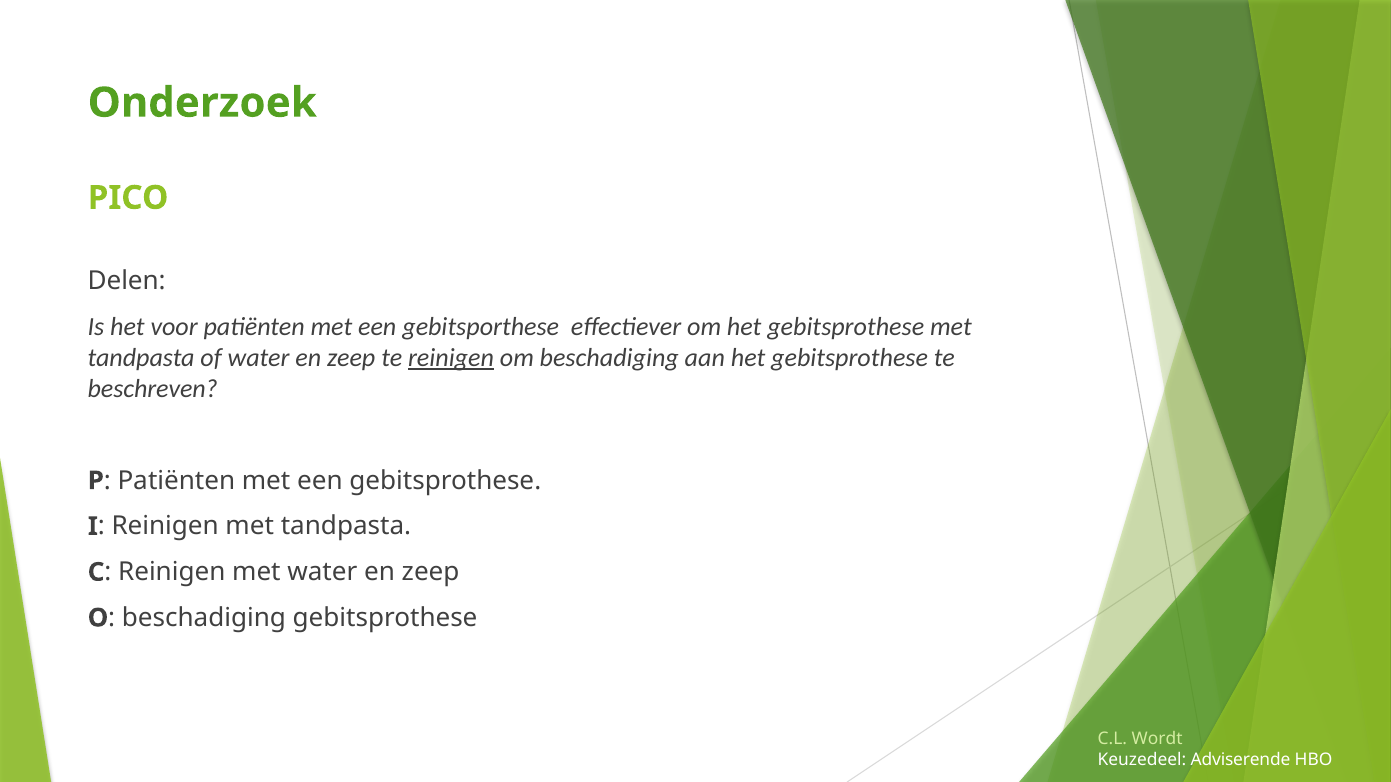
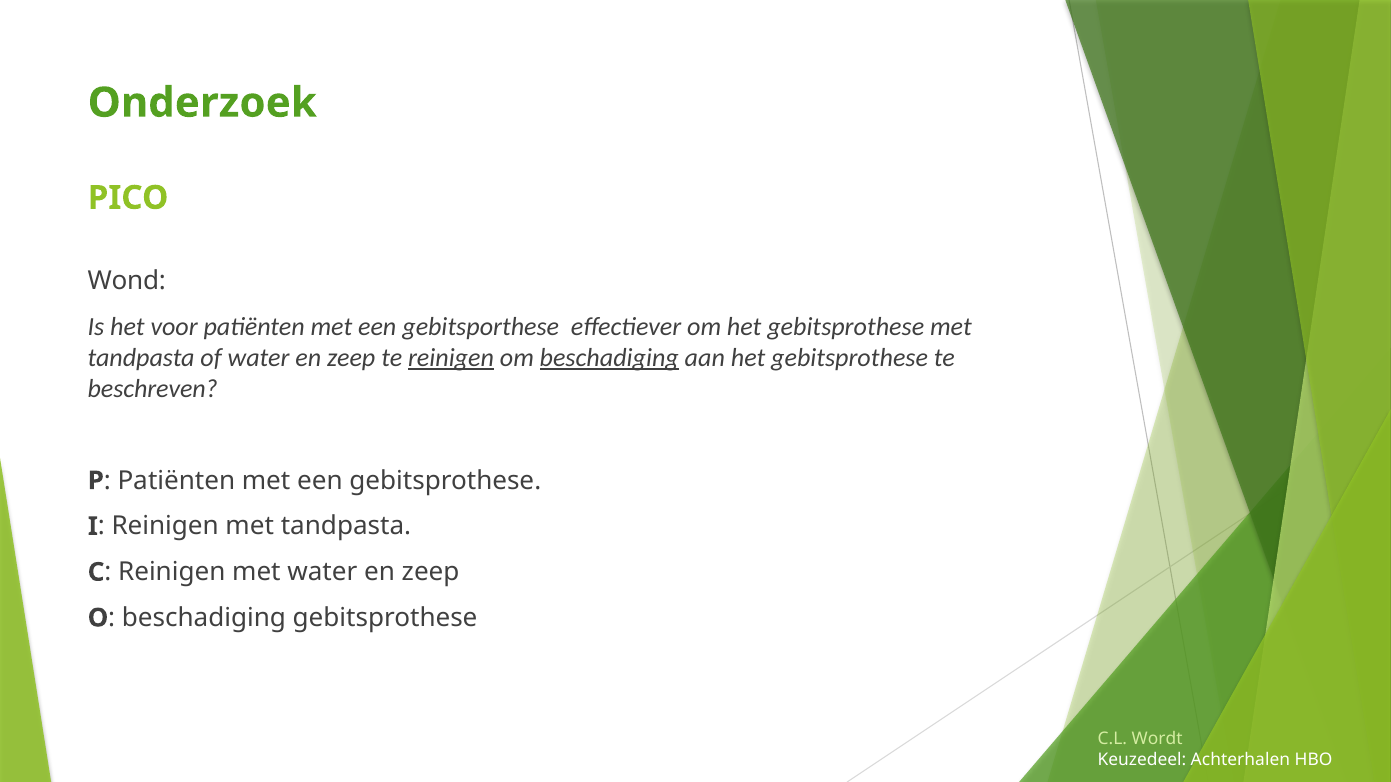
Delen: Delen -> Wond (127, 281)
beschadiging underline: none -> present (609, 358)
Adviserende: Adviserende -> Achterhalen (1240, 760)
